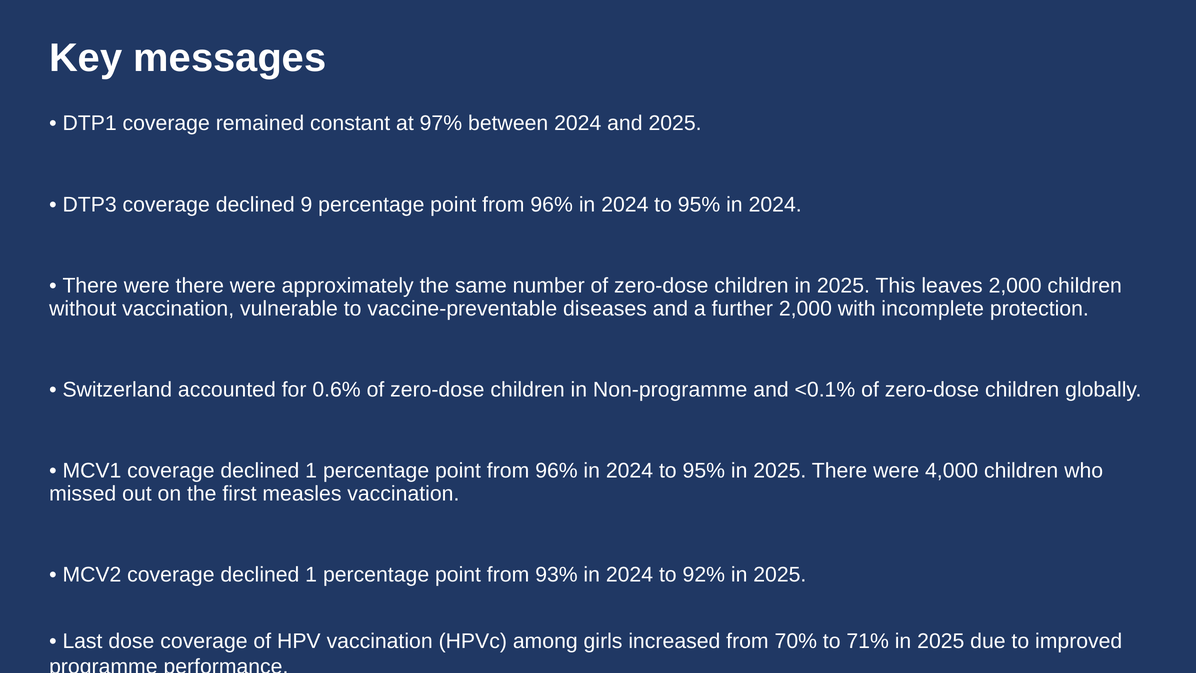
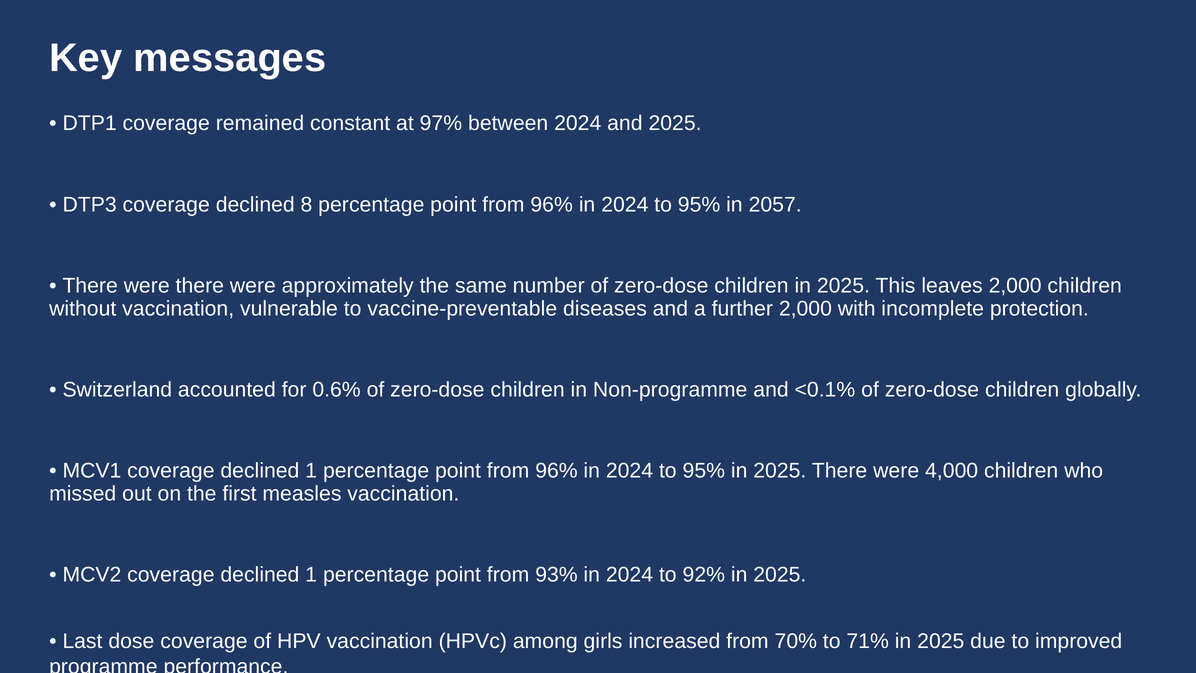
9: 9 -> 8 (306, 204)
95% in 2024: 2024 -> 2057 (775, 204)
